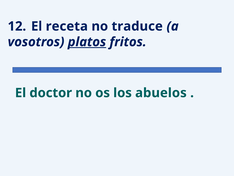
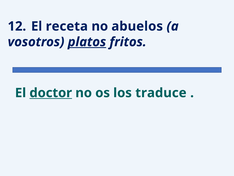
traduce: traduce -> abuelos (137, 26)
doctor underline: none -> present (51, 93)
abuelos: abuelos -> traduce (161, 93)
